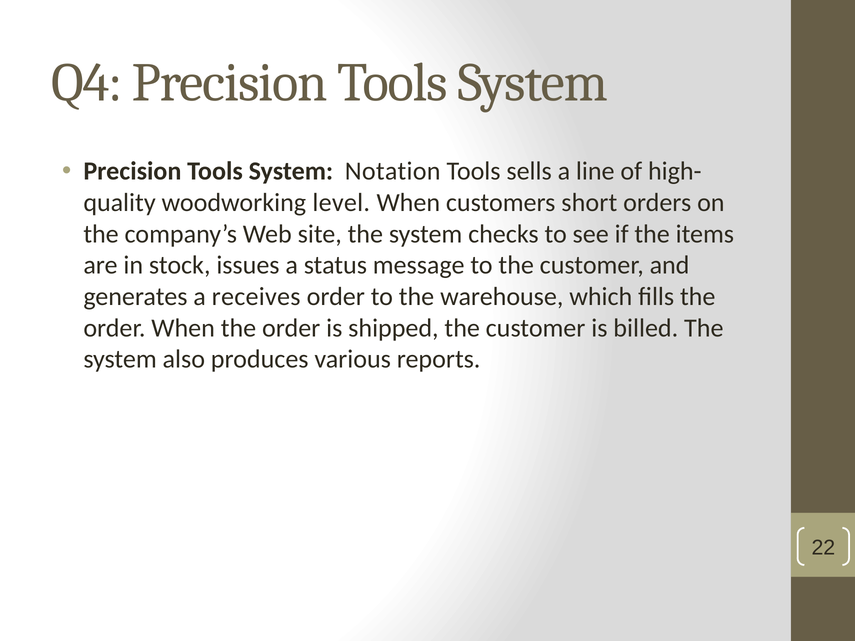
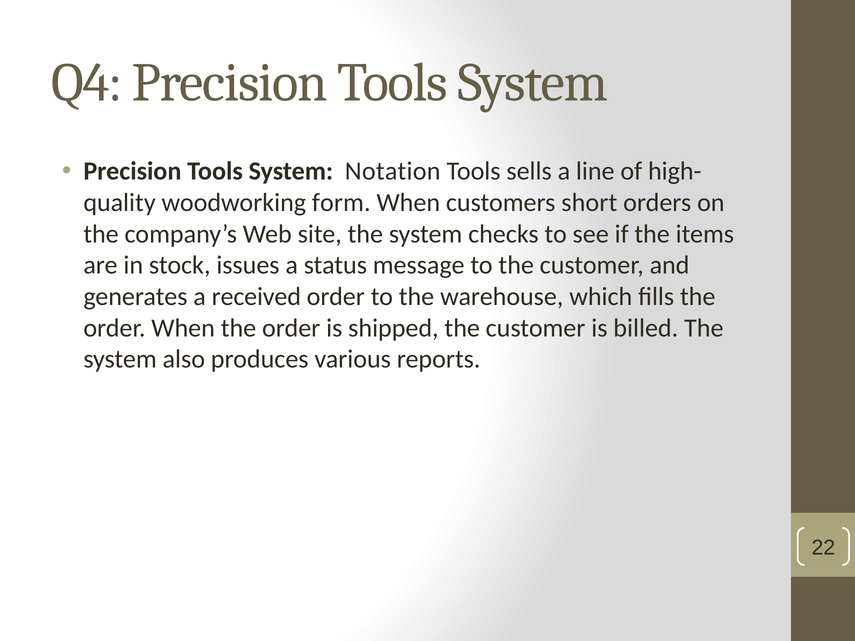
level: level -> form (341, 203)
receives: receives -> received (256, 297)
